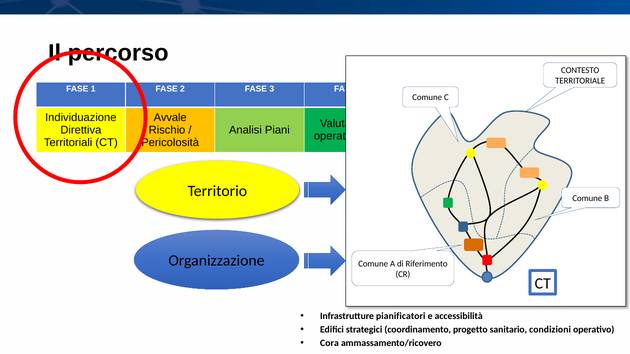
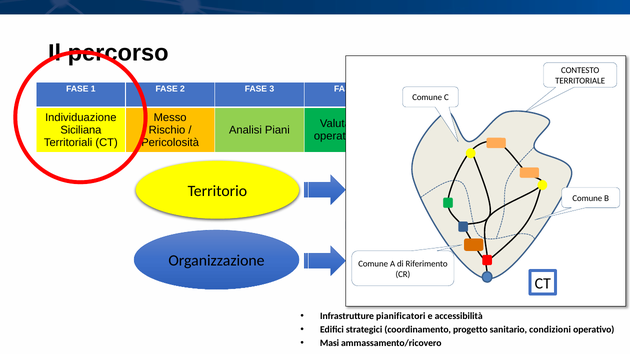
Avvale: Avvale -> Messo (170, 118)
Direttiva: Direttiva -> Siciliana (81, 130)
Cora: Cora -> Masi (330, 343)
